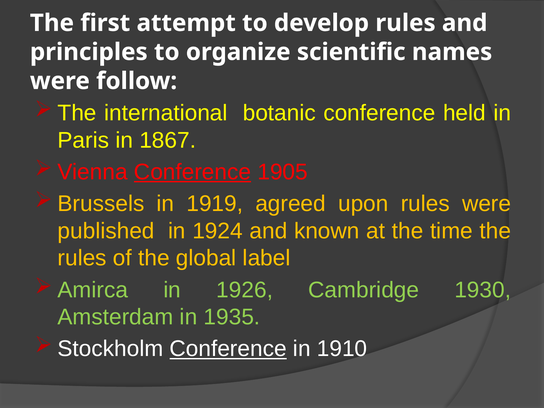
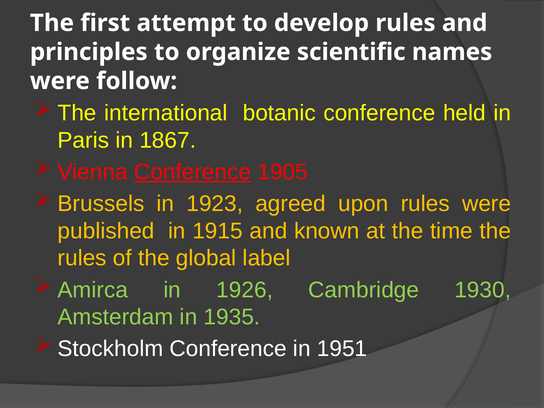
1919: 1919 -> 1923 (215, 204)
1924: 1924 -> 1915 (218, 231)
Conference underline: present -> none (228, 349)
1910: 1910 -> 1951 (342, 349)
